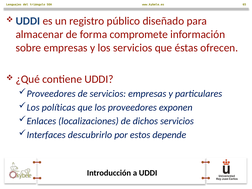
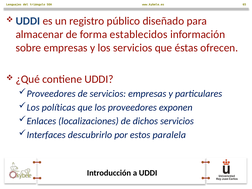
compromete: compromete -> establecidos (139, 34)
depende: depende -> paralela (169, 135)
